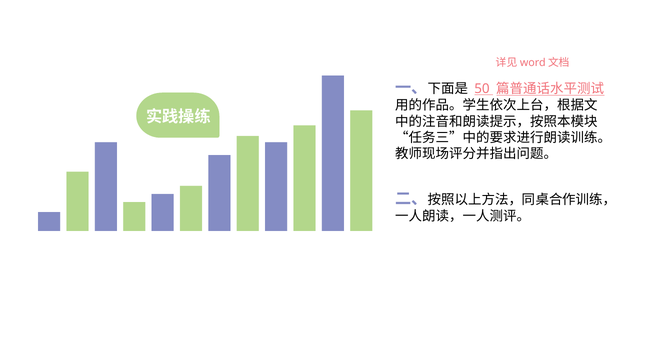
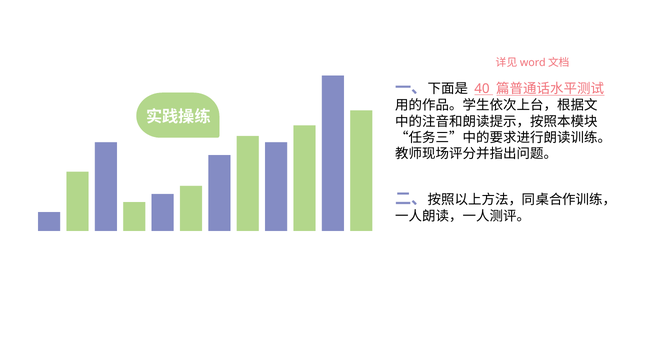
50: 50 -> 40 (482, 89)
